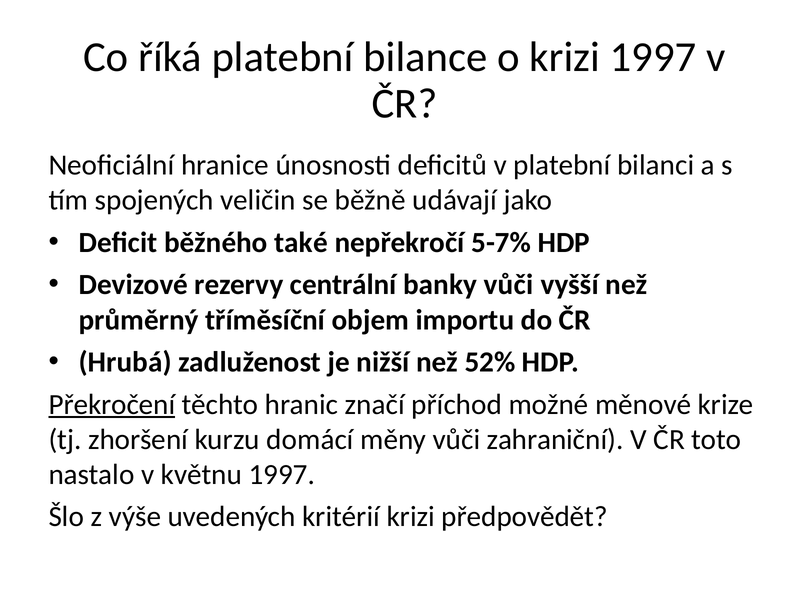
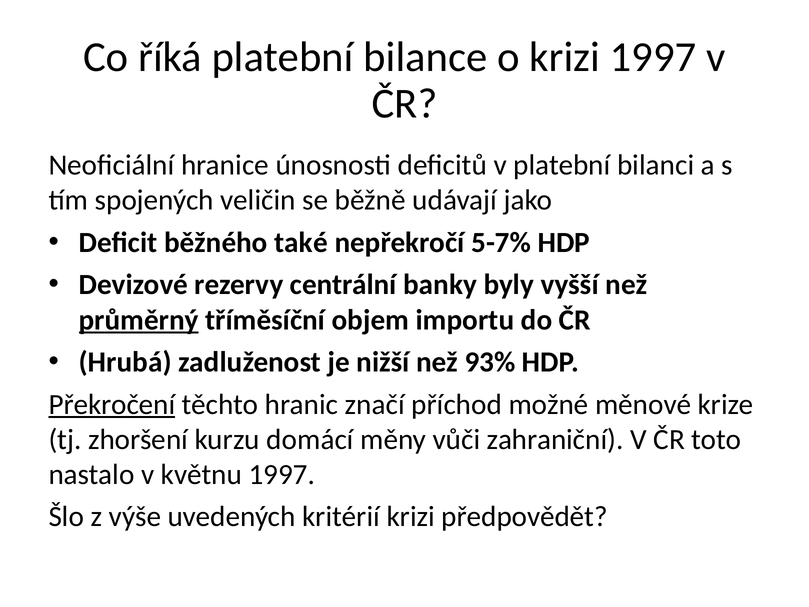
banky vůči: vůči -> byly (509, 285)
průměrný underline: none -> present (139, 320)
52%: 52% -> 93% (490, 362)
